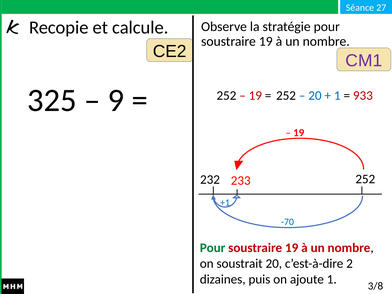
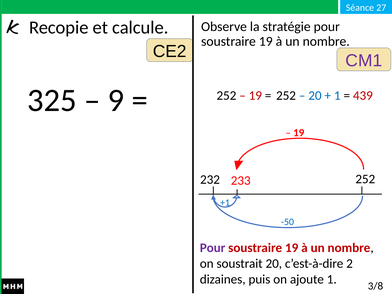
933: 933 -> 439 (363, 96)
-70: -70 -> -50 (287, 222)
Pour colour: green -> purple (213, 248)
